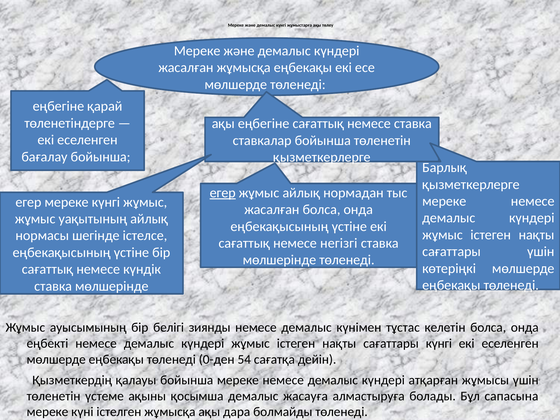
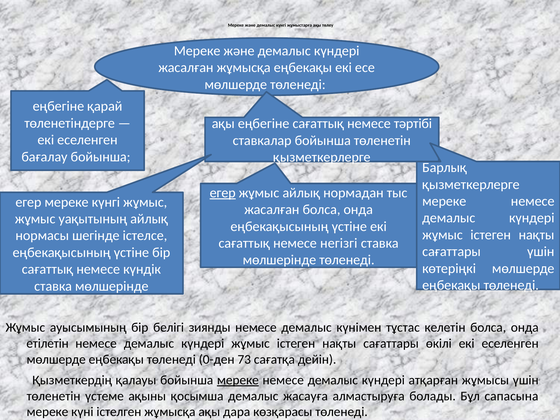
немесе ставка: ставка -> тәртiбi (413, 124)
еңбектi: еңбектi -> етiлетiн (48, 343)
сағаттары күнгі: күнгі -> өкiлi (439, 343)
54: 54 -> 73 (244, 359)
мереке underline: none -> present (238, 380)
болмайды: болмайды -> көзқарасы (283, 412)
